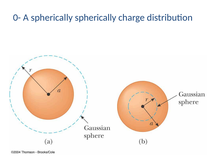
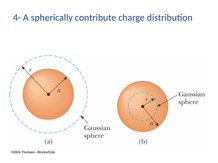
0-: 0- -> 4- (17, 18)
spherically spherically: spherically -> contribute (96, 18)
